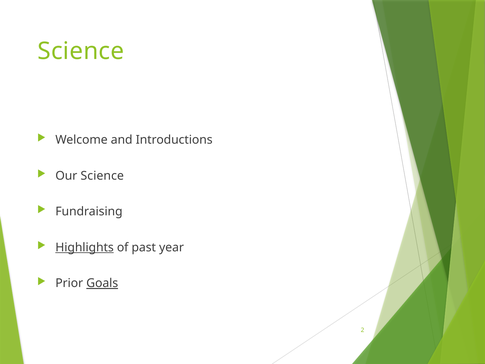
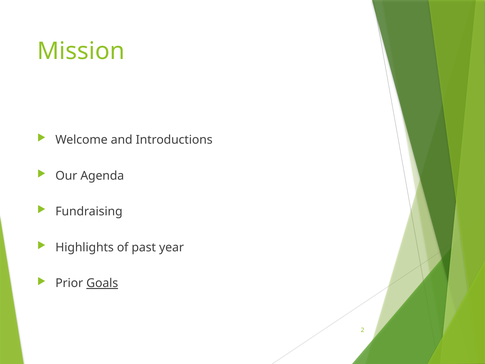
Science: Science -> Mission (81, 51)
Our Science: Science -> Agenda (102, 176)
Highlights underline: present -> none (85, 247)
